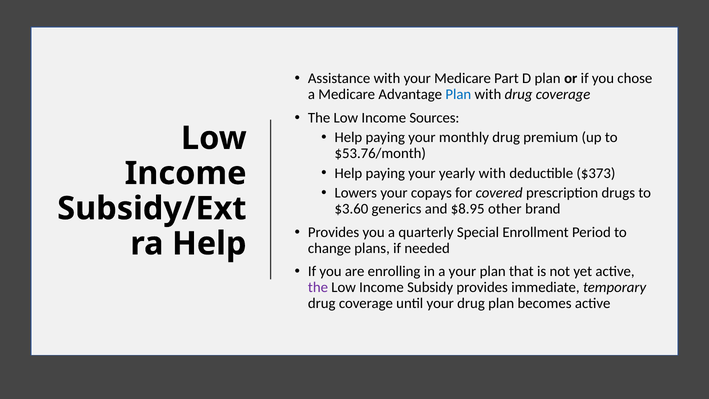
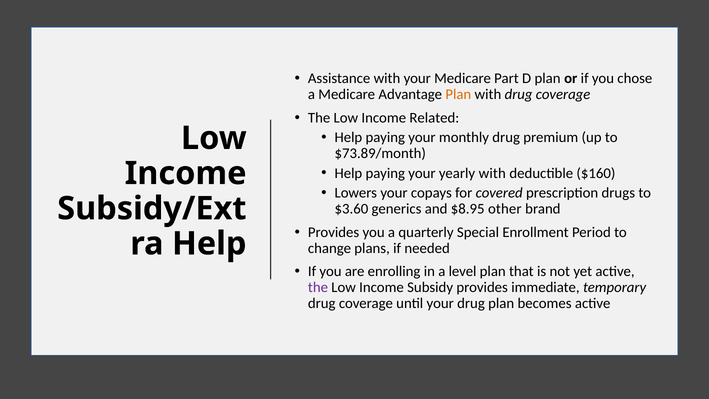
Plan colour: blue -> orange (458, 94)
Sources: Sources -> Related (434, 118)
$53.76/month: $53.76/month -> $73.89/month (380, 153)
$373: $373 -> $160 (596, 173)
a your: your -> level (463, 271)
